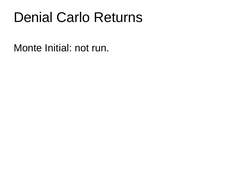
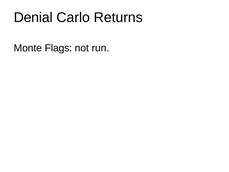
Initial: Initial -> Flags (58, 48)
